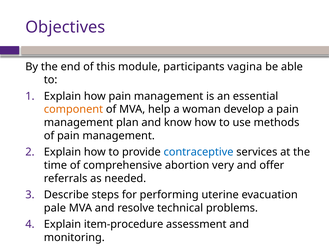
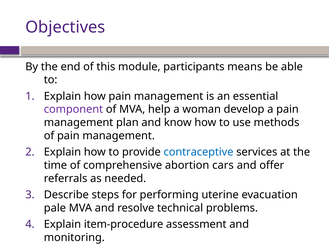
vagina: vagina -> means (245, 67)
component colour: orange -> purple (73, 109)
very: very -> cars (223, 165)
